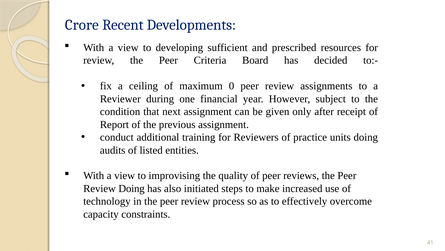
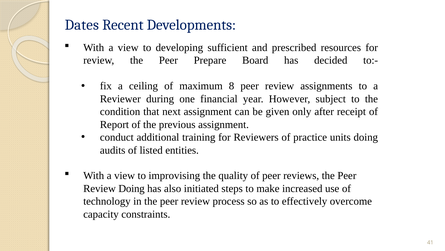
Crore: Crore -> Dates (82, 25)
Criteria: Criteria -> Prepare (210, 60)
0: 0 -> 8 (232, 86)
